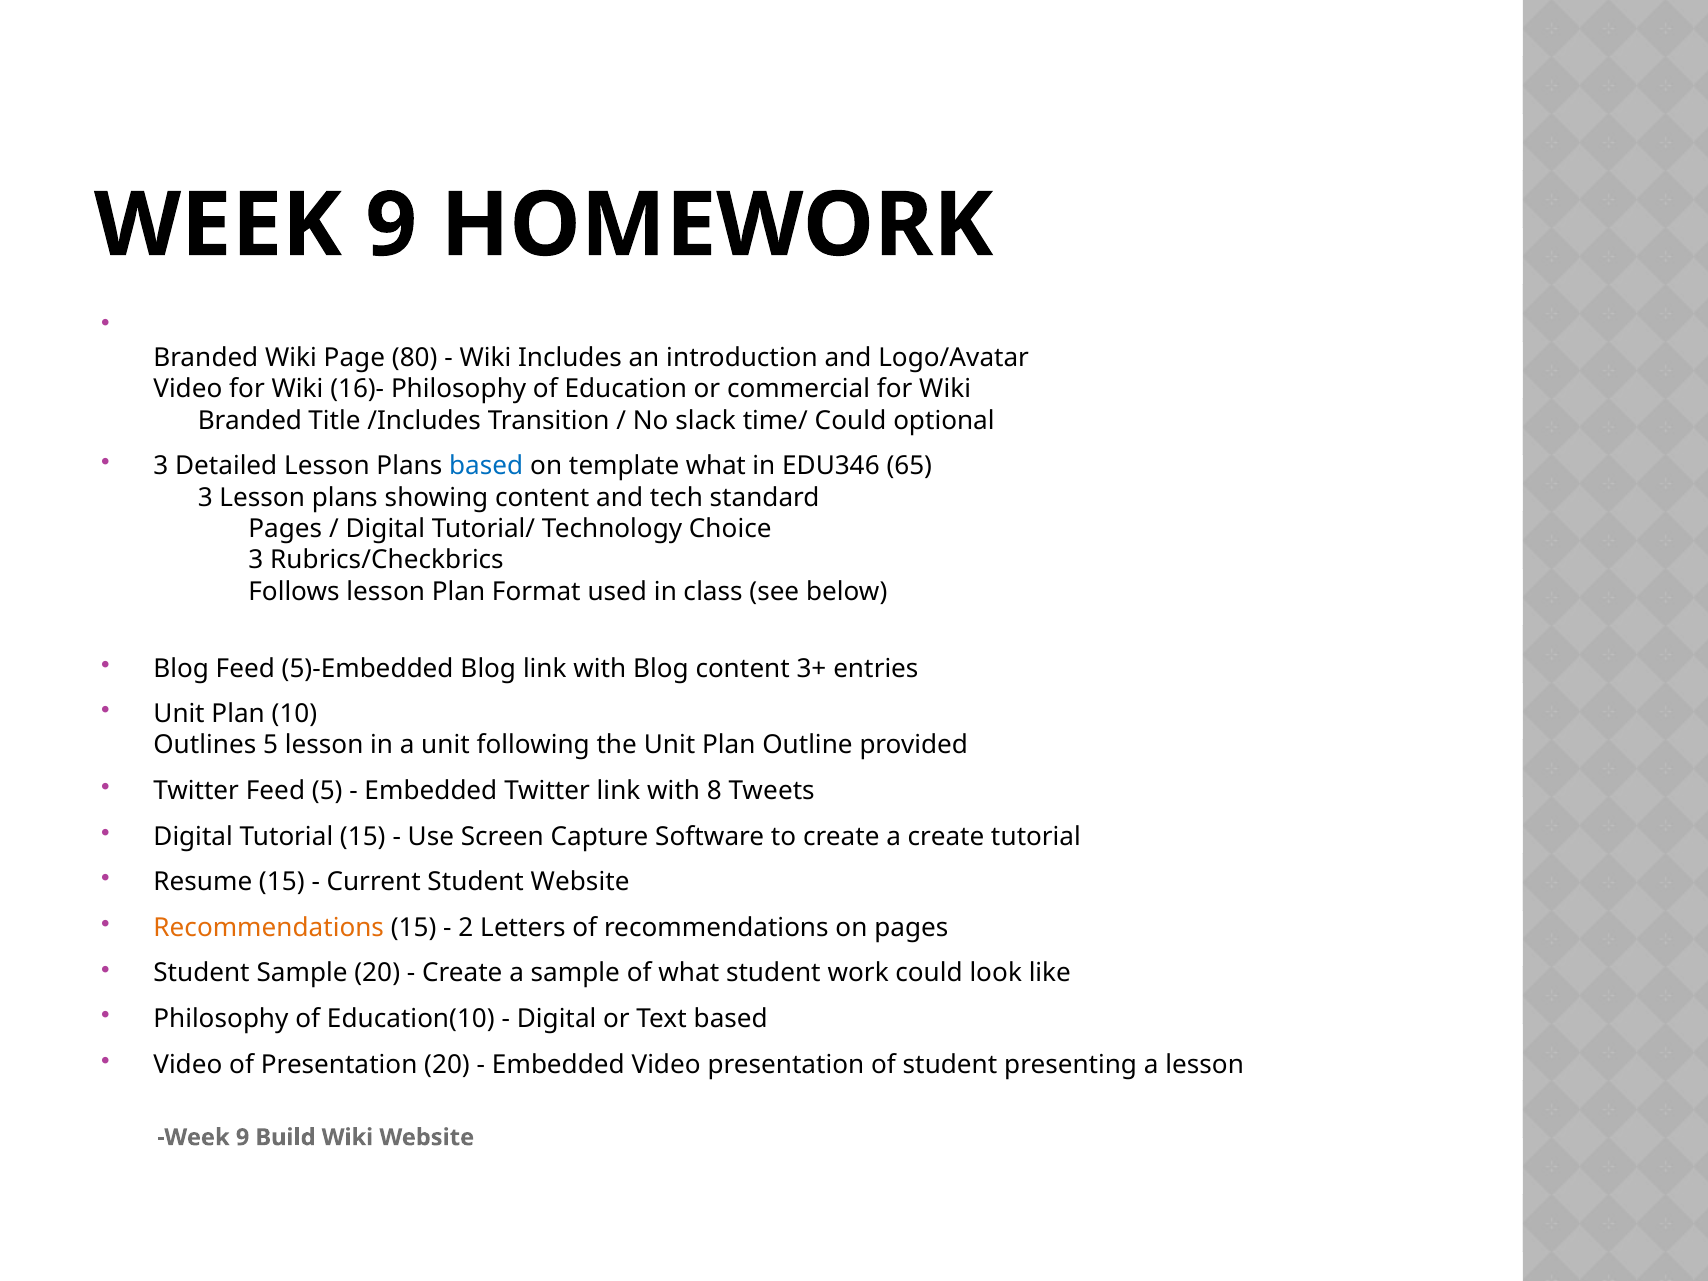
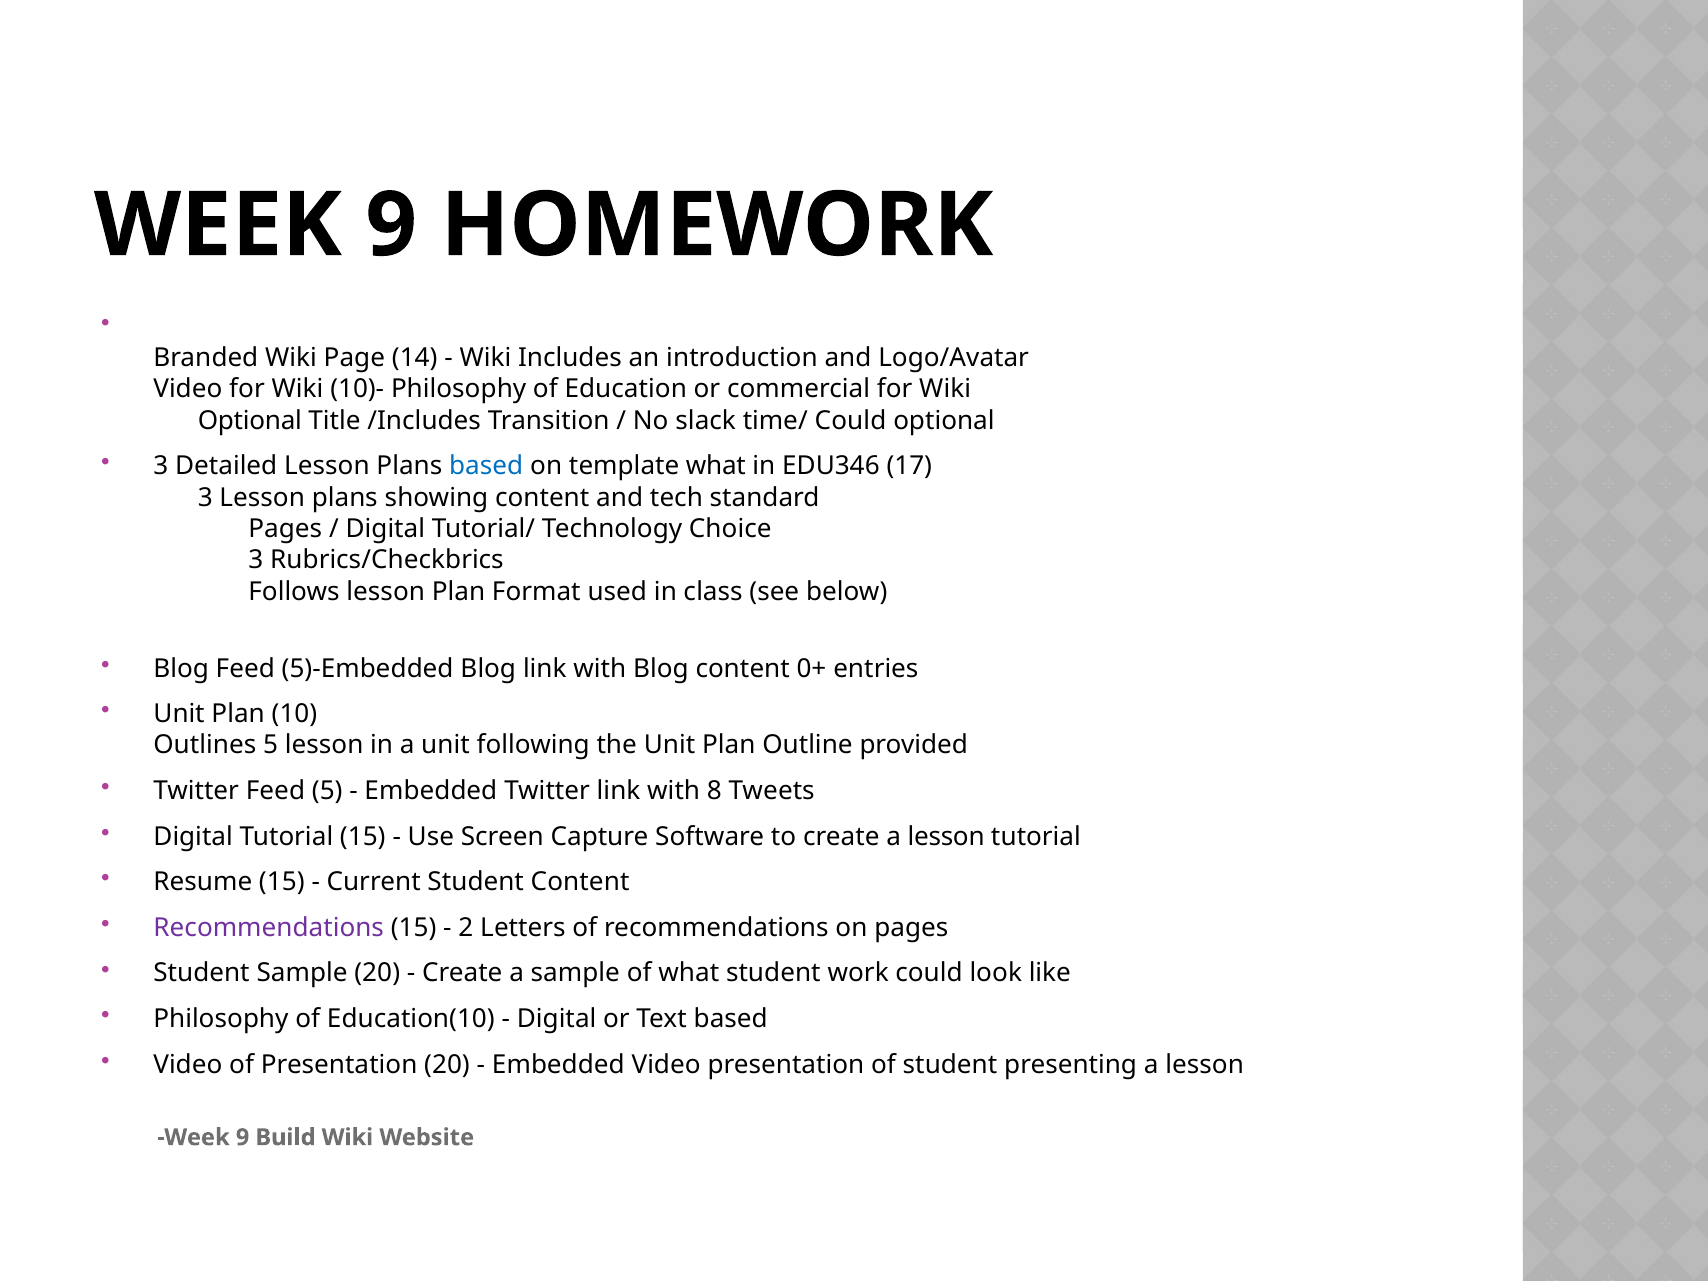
80: 80 -> 14 (415, 358)
16)-: 16)- -> 10)- (357, 389)
Branded: Branded -> Optional (250, 421)
65: 65 -> 17 (909, 466)
3+: 3+ -> 0+ (811, 668)
create a create: create -> lesson (946, 837)
Student Website: Website -> Content (580, 882)
Recommendations colour: orange -> purple (269, 928)
